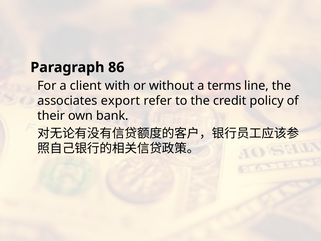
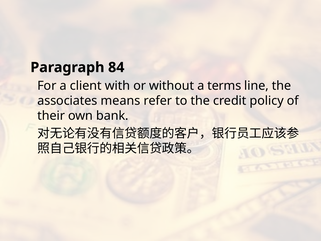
86: 86 -> 84 (116, 67)
export: export -> means (121, 101)
